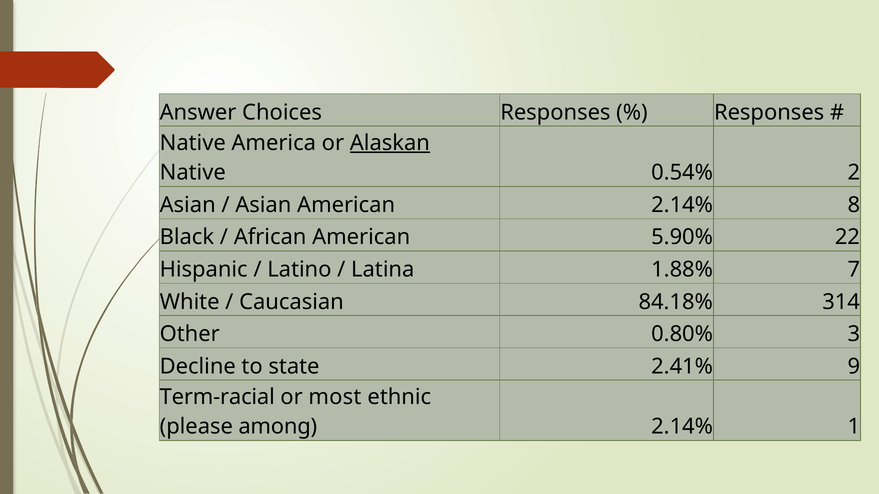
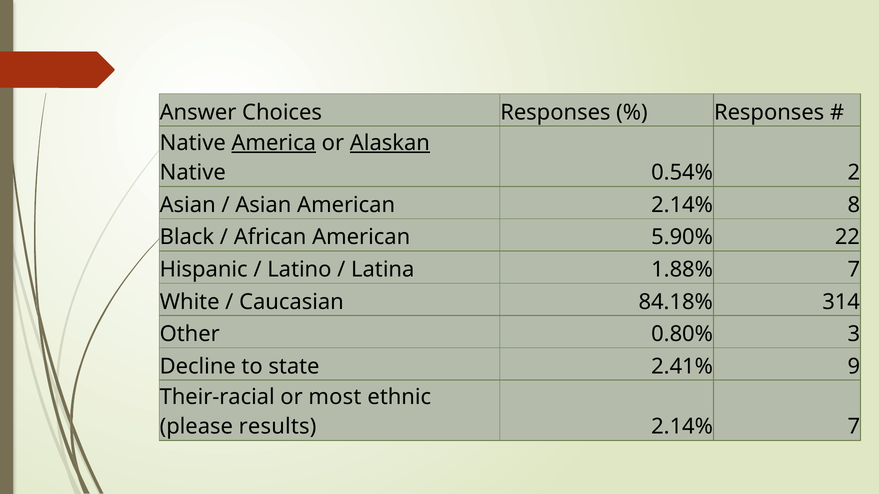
America underline: none -> present (274, 143)
Term-racial: Term-racial -> Their-racial (217, 397)
among: among -> results (278, 427)
2.14% 1: 1 -> 7 (854, 427)
